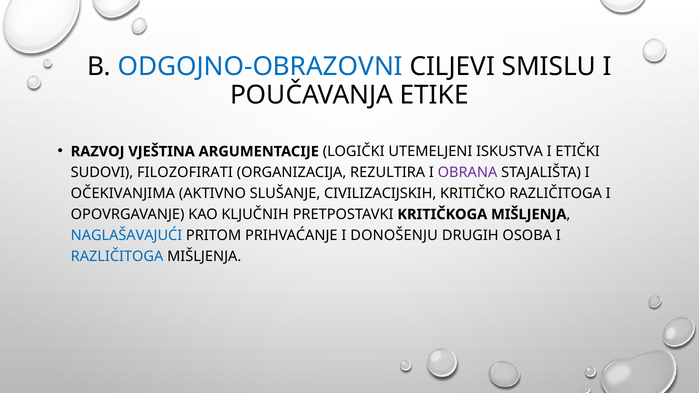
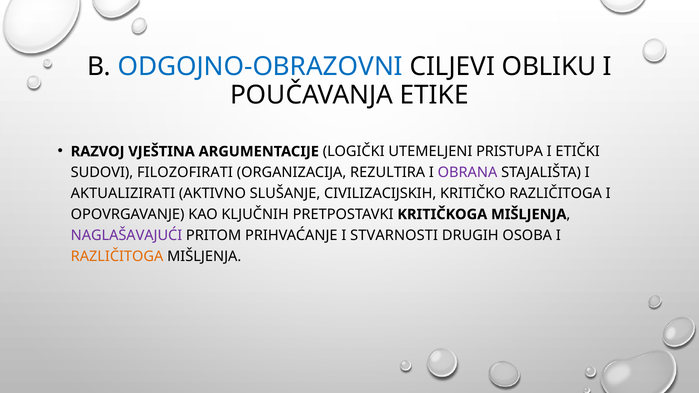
SMISLU: SMISLU -> OBLIKU (549, 67)
ISKUSTVA: ISKUSTVA -> PRISTUPA (510, 152)
OČEKIVANJIMA: OČEKIVANJIMA -> AKTUALIZIRATI (123, 194)
NAGLAŠAVAJUĆI colour: blue -> purple (126, 235)
DONOŠENJU: DONOŠENJU -> STVARNOSTI (394, 235)
RAZLIČITOGA colour: blue -> orange (117, 256)
